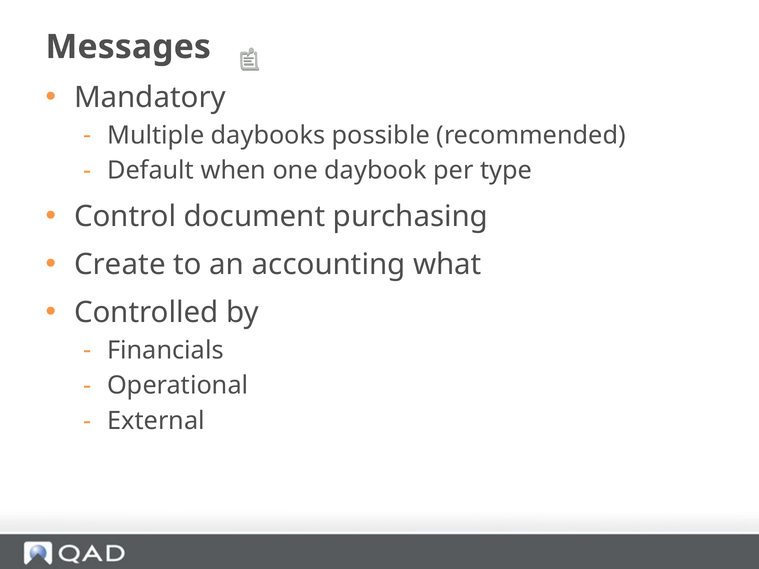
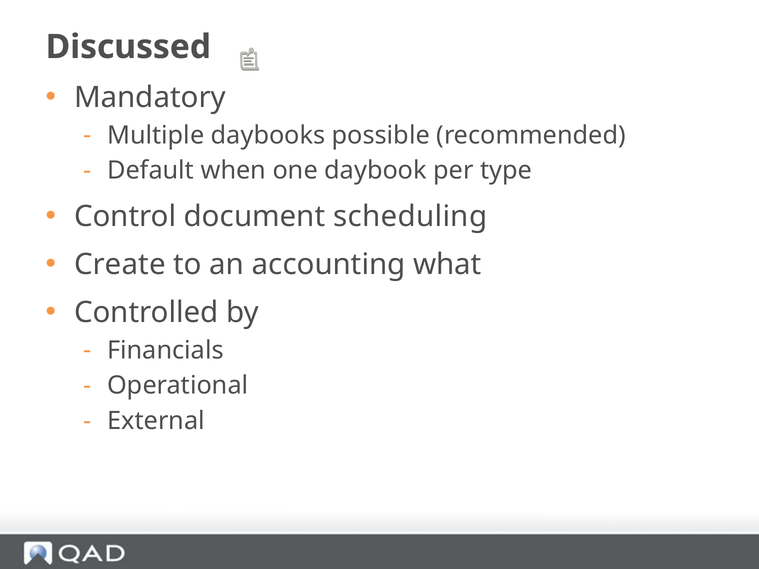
Messages: Messages -> Discussed (128, 47)
purchasing: purchasing -> scheduling (410, 216)
